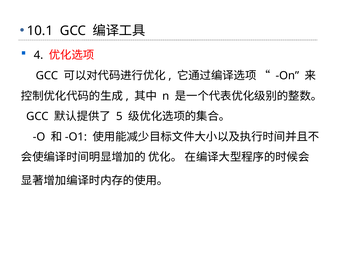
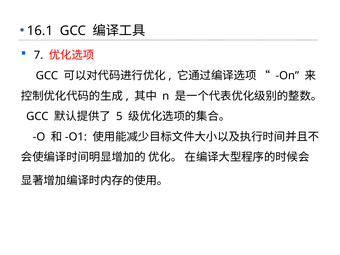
10.1: 10.1 -> 16.1 (40, 31)
4: 4 -> 7 (38, 55)
